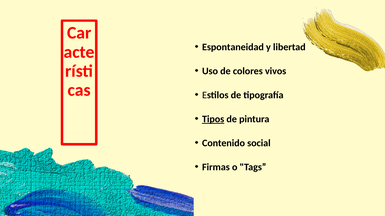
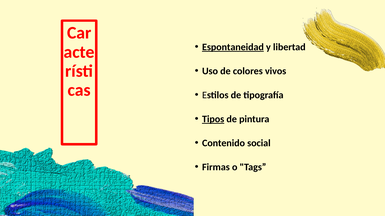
Espontaneidad underline: none -> present (233, 47)
